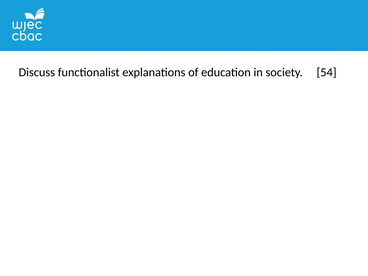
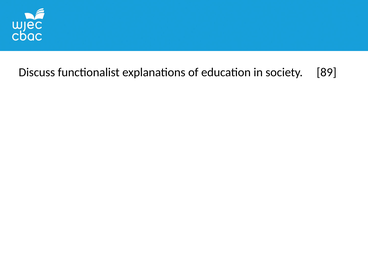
54: 54 -> 89 (327, 72)
